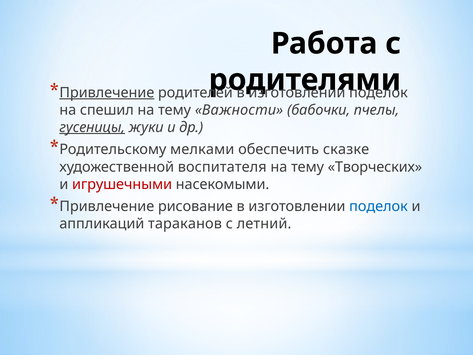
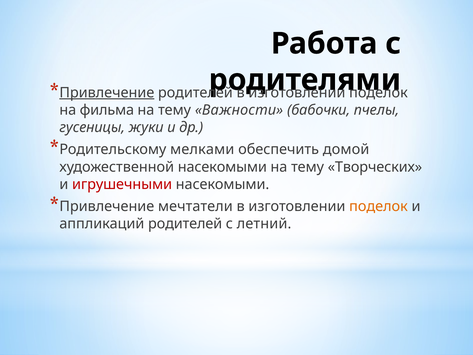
спешил: спешил -> фильма (107, 110)
гусеницы underline: present -> none (92, 127)
сказке: сказке -> домой (346, 149)
художественной воспитателя: воспитателя -> насекомыми (222, 167)
рисование: рисование -> мечтатели (195, 206)
поделок colour: blue -> orange (378, 206)
аппликаций тараканов: тараканов -> родителей (185, 224)
